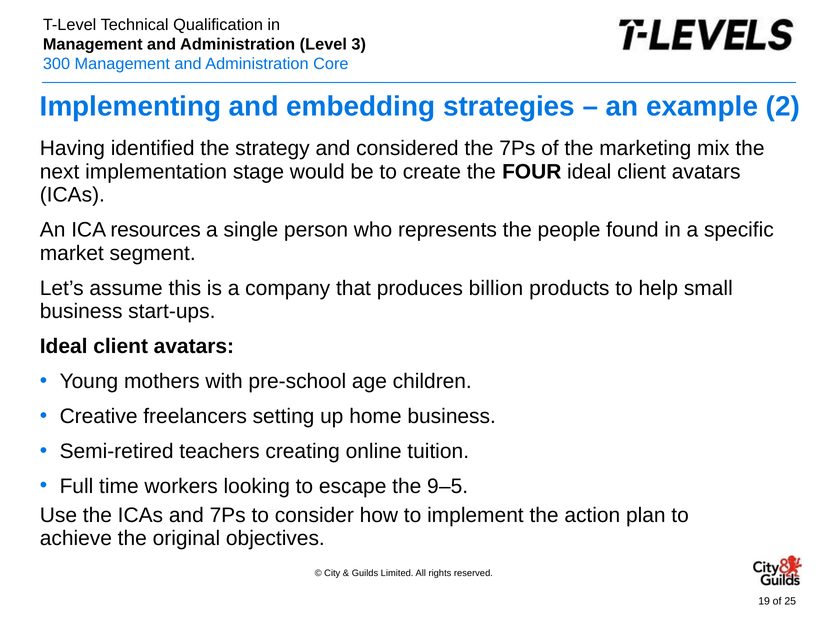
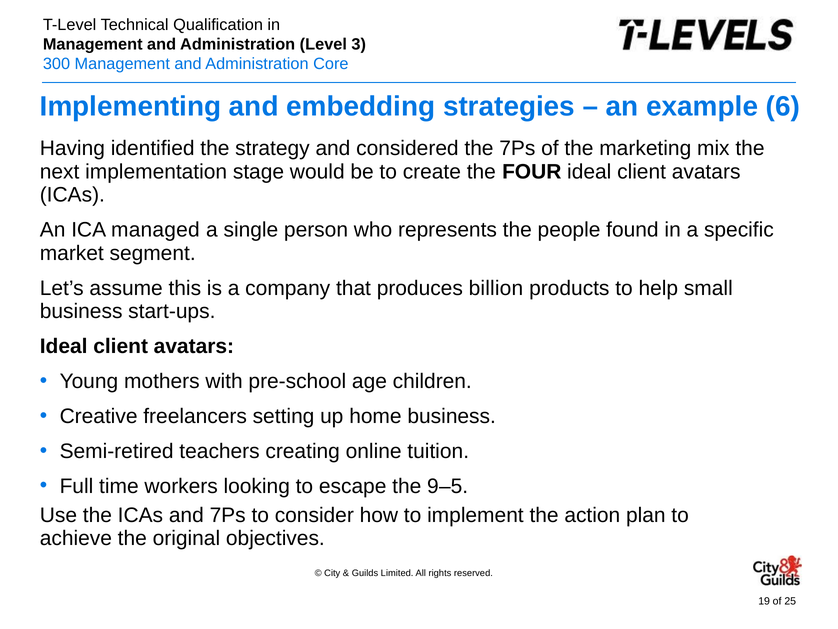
2: 2 -> 6 (783, 107)
resources: resources -> managed (155, 230)
